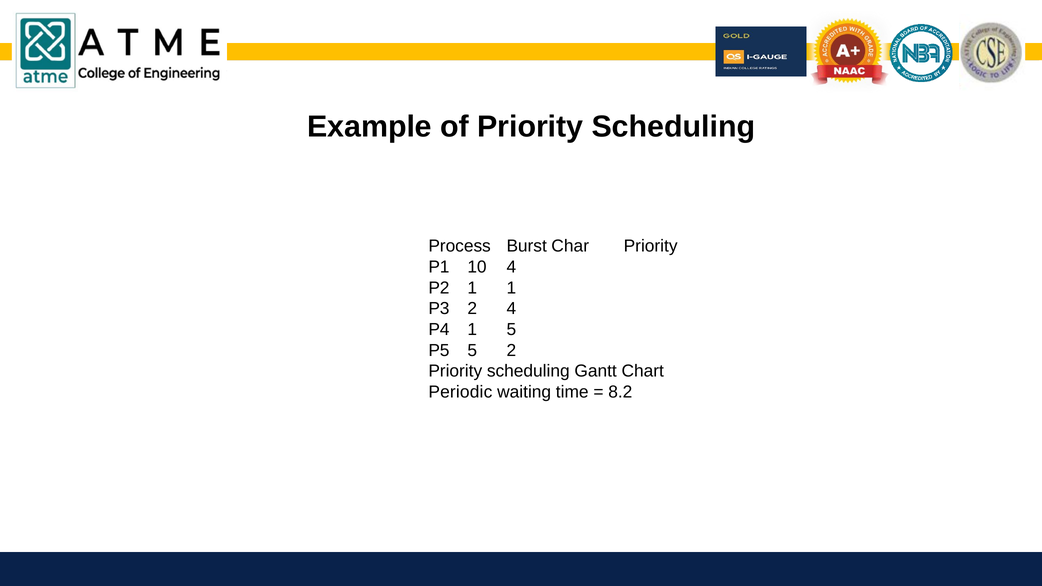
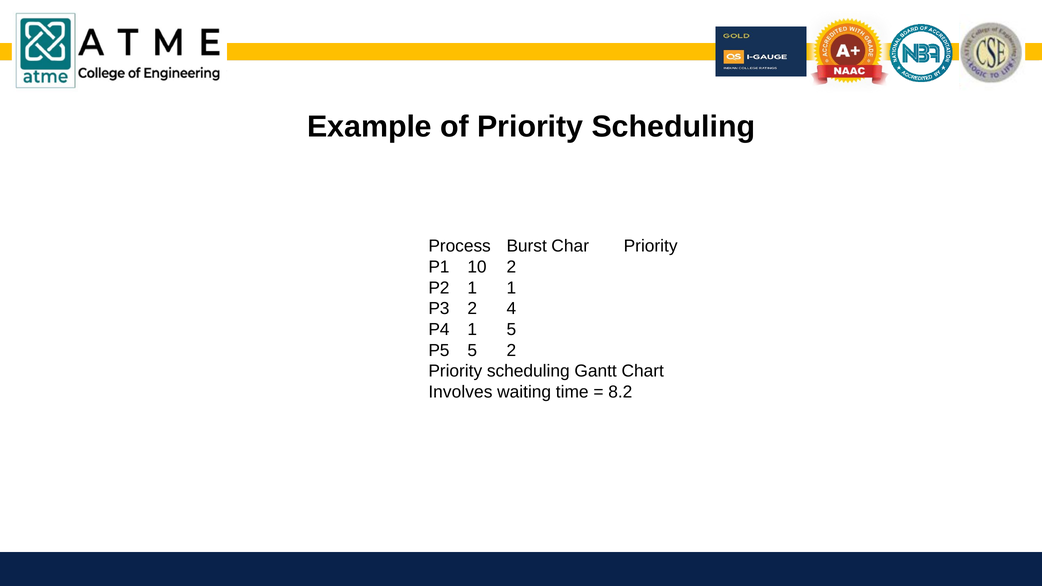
10 4: 4 -> 2 (511, 267)
Periodic: Periodic -> Involves (460, 392)
